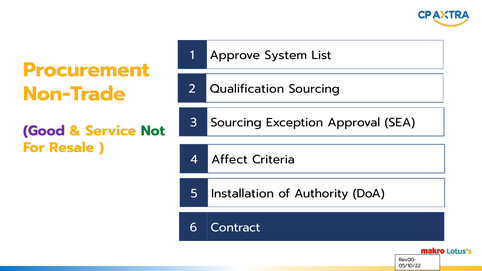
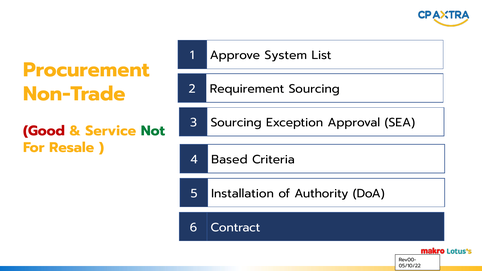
Qualification: Qualification -> Requirement (247, 89)
Good colour: purple -> red (44, 131)
Affect: Affect -> Based (229, 160)
